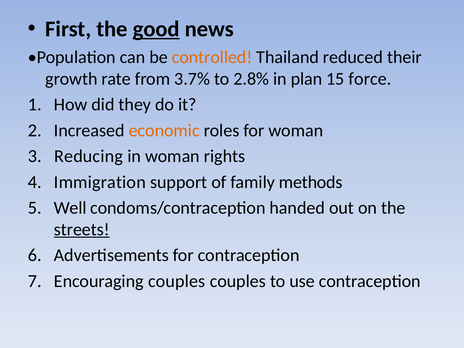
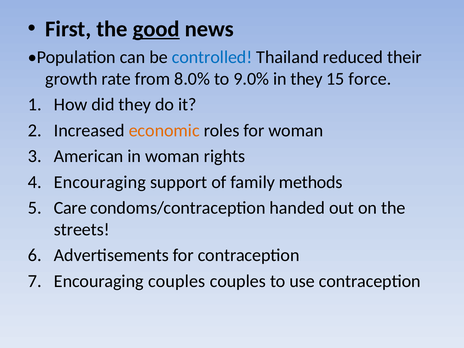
controlled colour: orange -> blue (212, 57)
3.7%: 3.7% -> 8.0% (192, 79)
2.8%: 2.8% -> 9.0% (251, 79)
in plan: plan -> they (307, 79)
Reducing: Reducing -> American (89, 156)
Immigration: Immigration -> Encouraging (100, 182)
Well: Well -> Care (70, 208)
streets underline: present -> none (82, 230)
